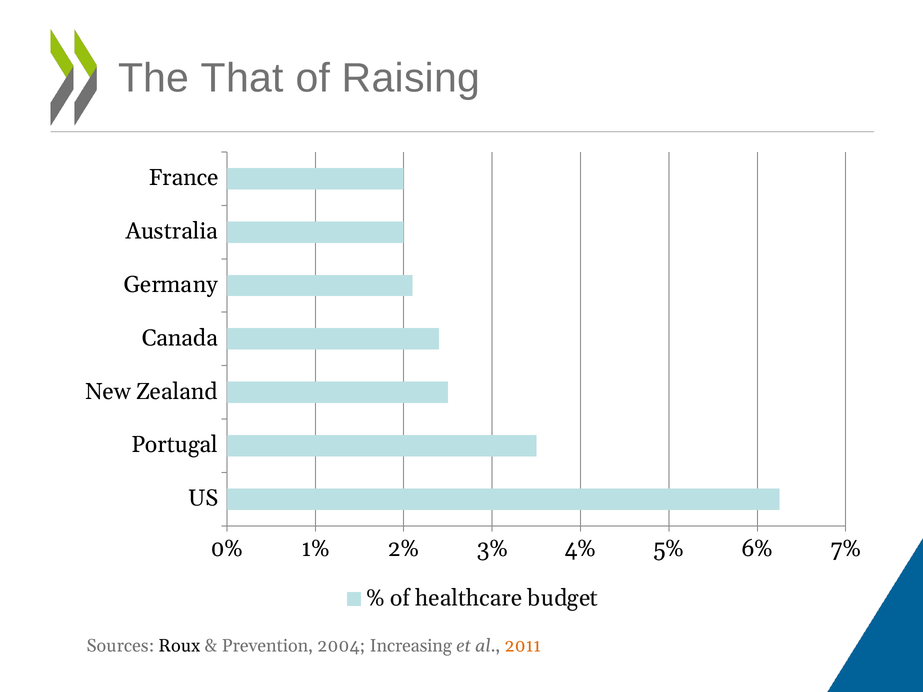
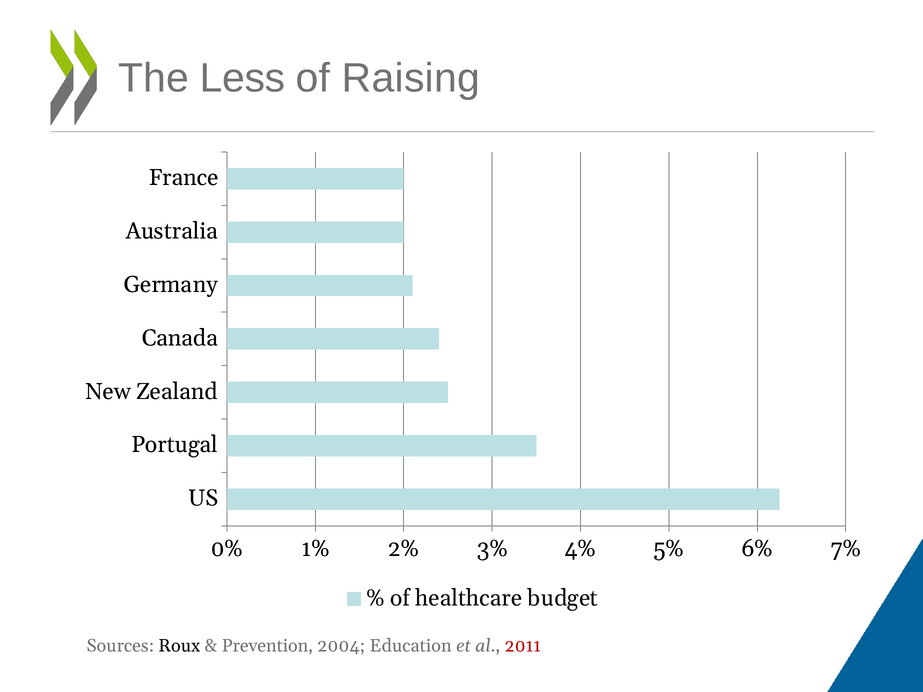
That: That -> Less (243, 78)
Increasing: Increasing -> Education (411, 646)
2011 colour: orange -> red (523, 646)
